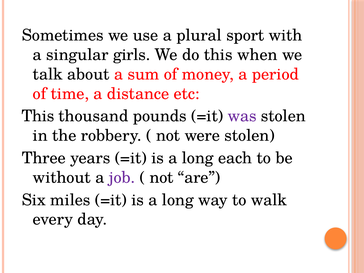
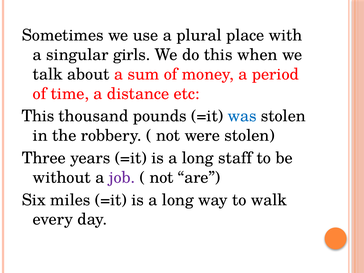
sport: sport -> place (245, 35)
was colour: purple -> blue (242, 116)
each: each -> staff (235, 158)
